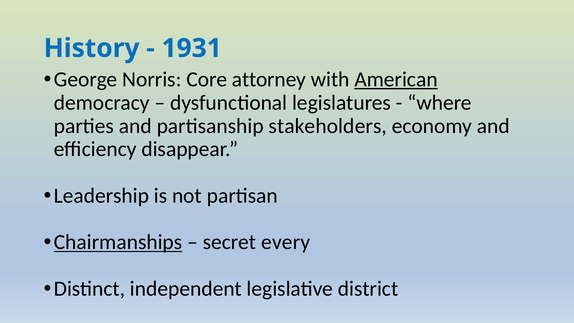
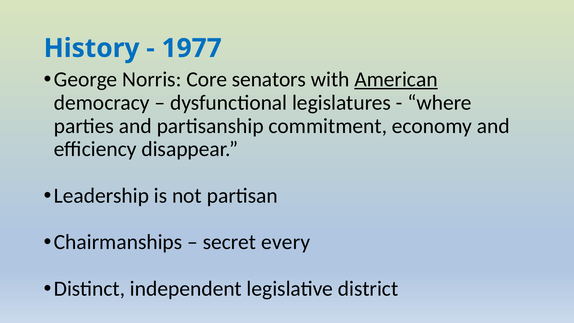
1931: 1931 -> 1977 (192, 48)
attorney: attorney -> senators (269, 79)
stakeholders: stakeholders -> commitment (328, 126)
Chairmanships underline: present -> none (118, 242)
